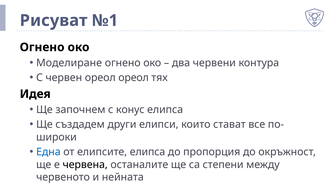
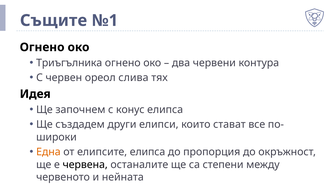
Рисуват: Рисуват -> Същите (54, 21)
Моделиране: Моделиране -> Триъгълника (69, 63)
ореол ореол: ореол -> слива (133, 78)
Една colour: blue -> orange (48, 152)
